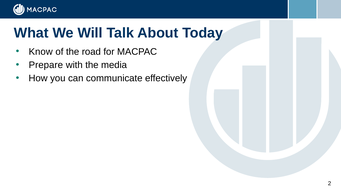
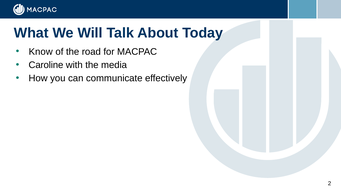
Prepare: Prepare -> Caroline (46, 65)
